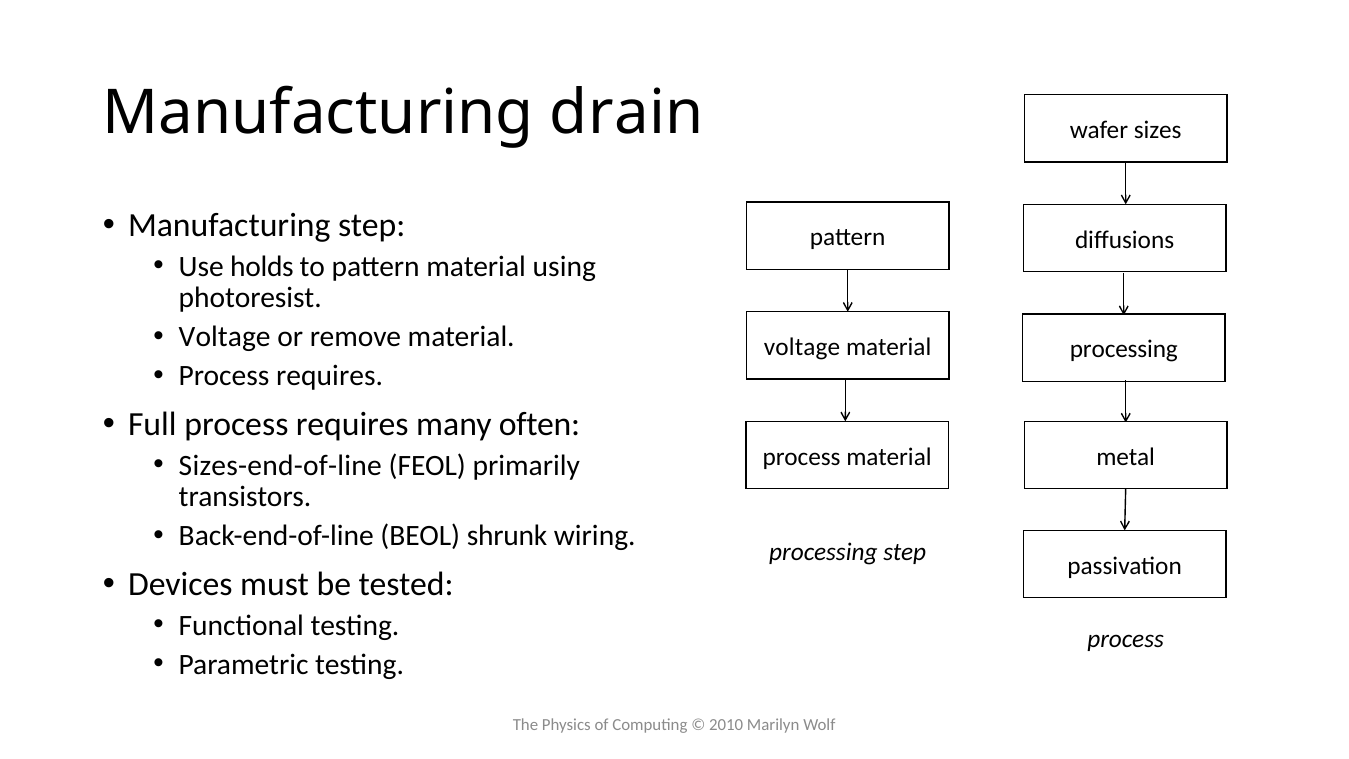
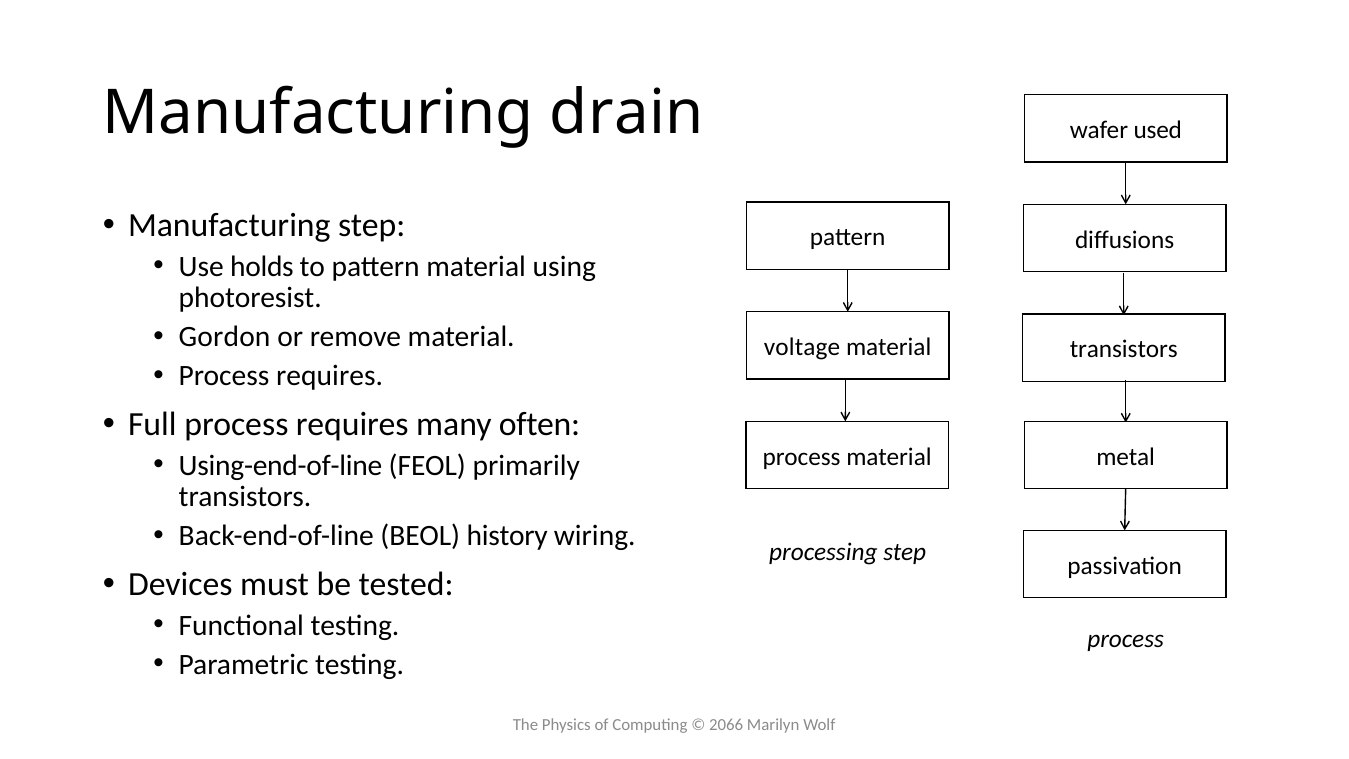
sizes: sizes -> used (1158, 130)
Voltage: Voltage -> Gordon (225, 337)
processing: processing -> transistors (1124, 349)
Sizes-end-of-line: Sizes-end-of-line -> Using-end-of-line (280, 465)
shrunk: shrunk -> history (507, 536)
2010: 2010 -> 2066 (726, 724)
